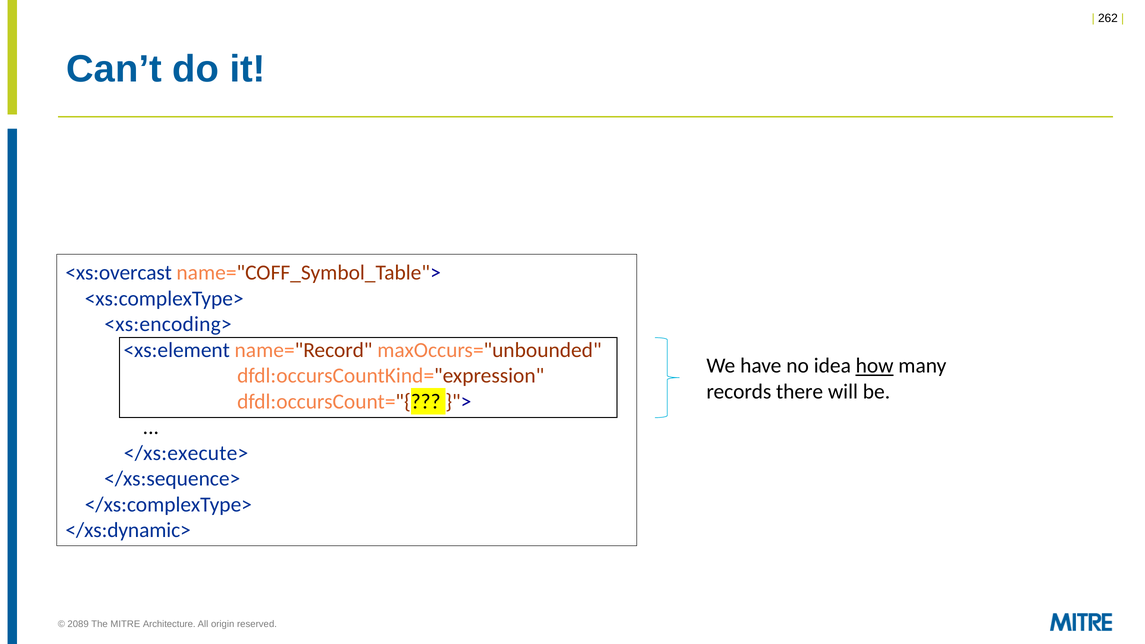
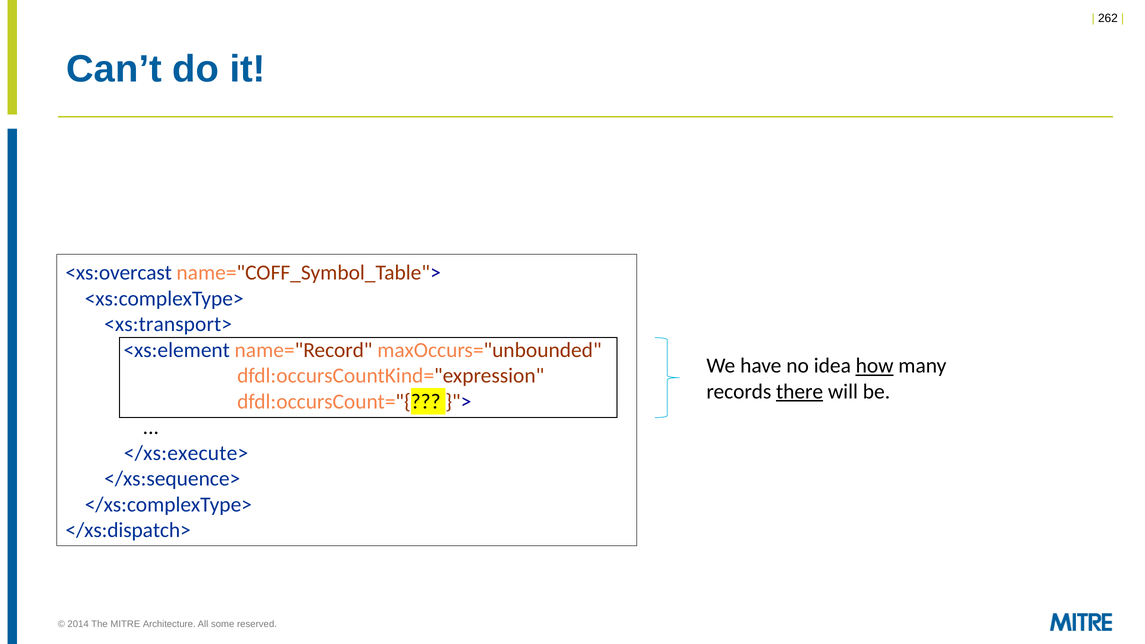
<xs:encoding>: <xs:encoding> -> <xs:transport> (168, 324)
there underline: none -> present (800, 392)
</xs:dynamic>: </xs:dynamic> -> </xs:dispatch> (128, 530)
2089: 2089 -> 2014 (78, 624)
origin: origin -> some (223, 624)
